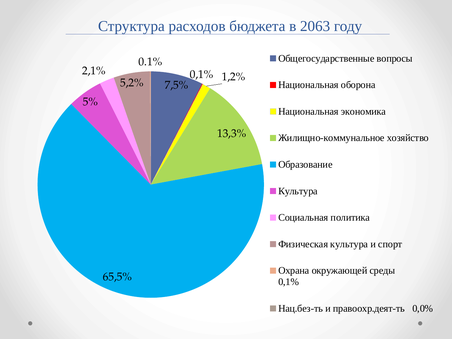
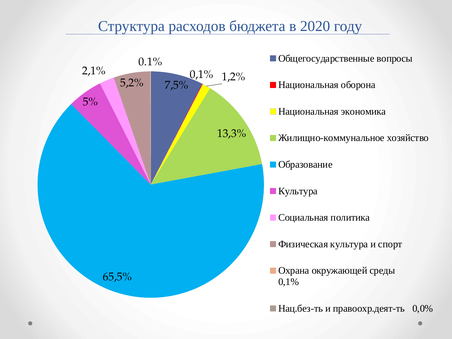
2063: 2063 -> 2020 (315, 26)
